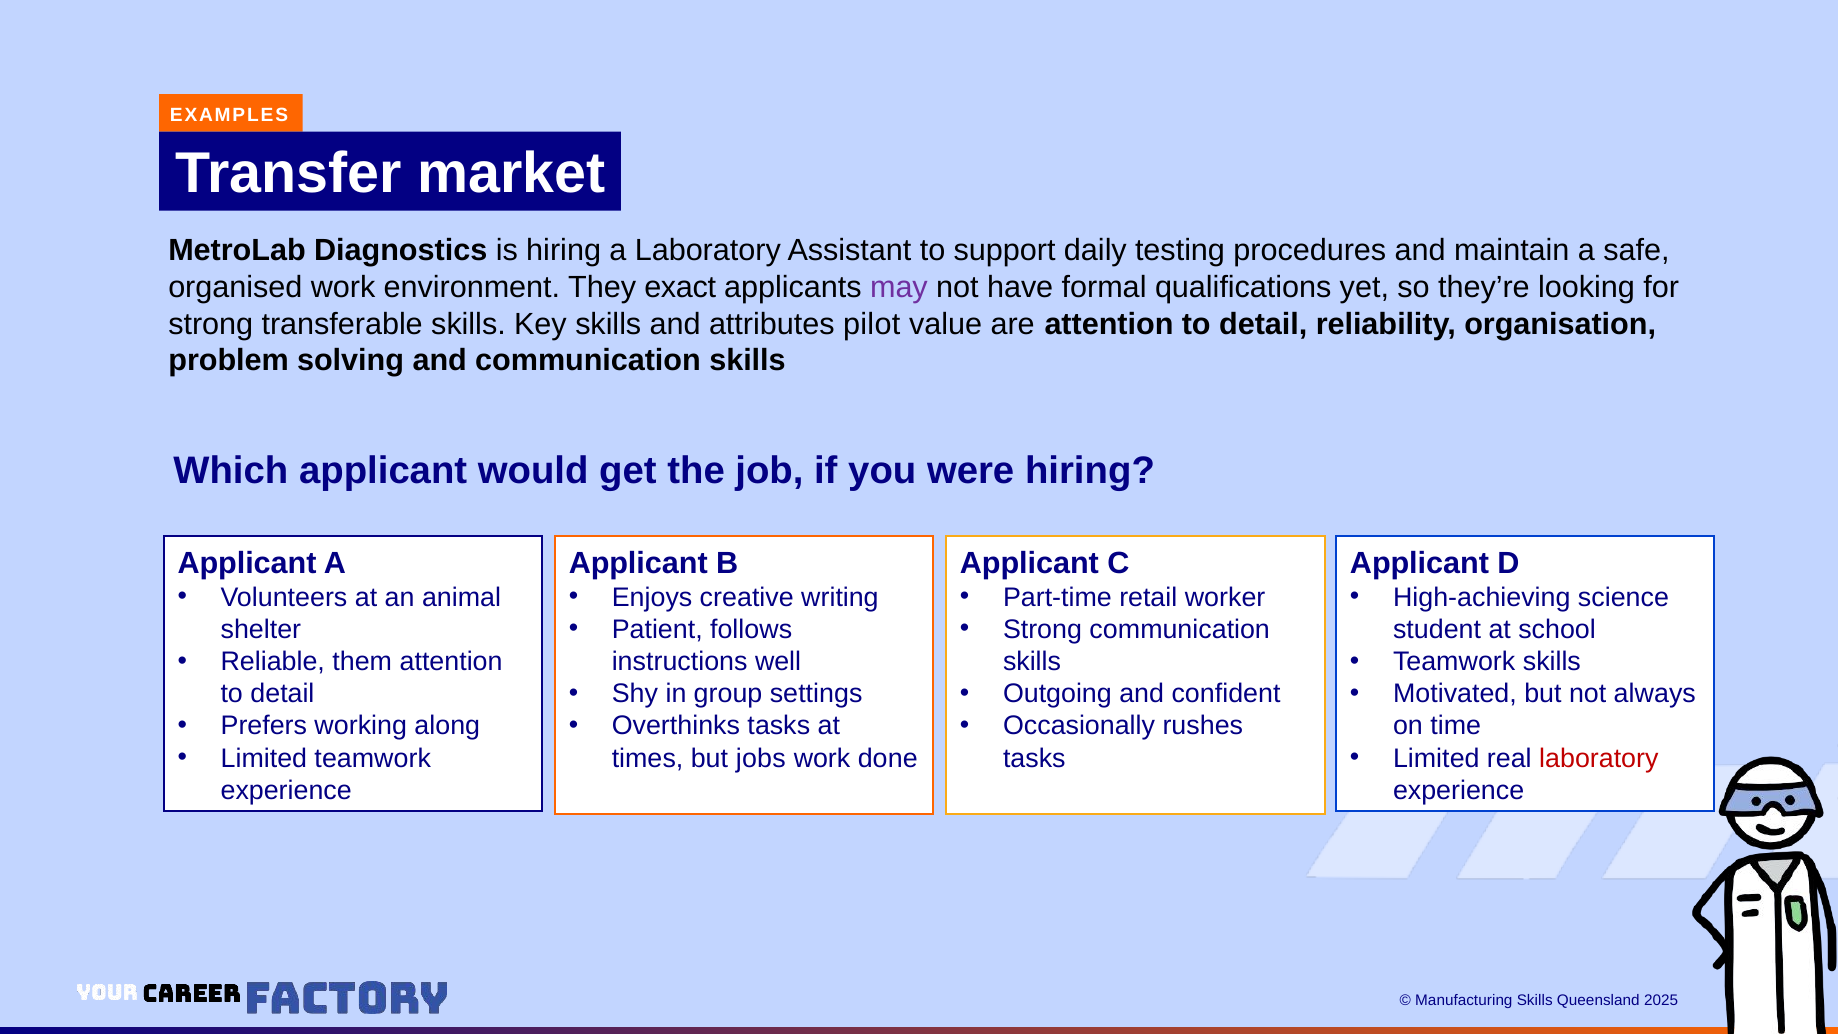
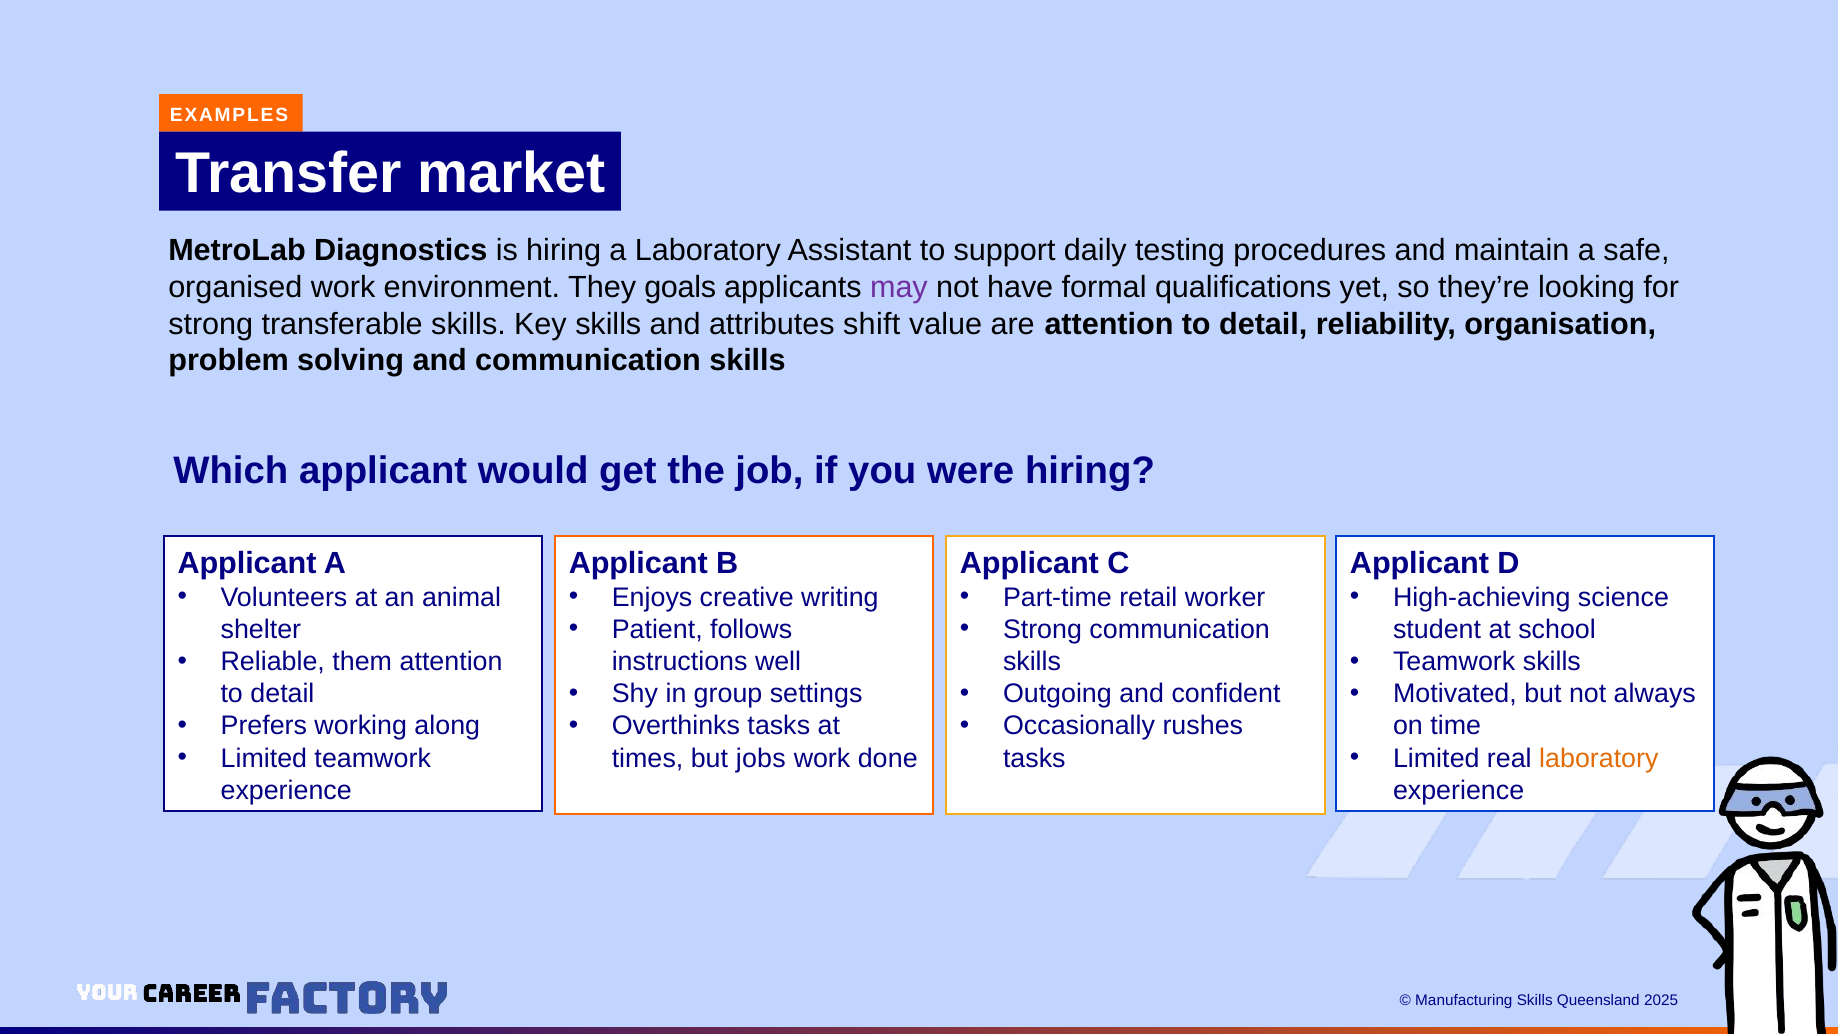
exact: exact -> goals (680, 287)
pilot: pilot -> shift (872, 324)
laboratory colour: red -> orange (1599, 758)
